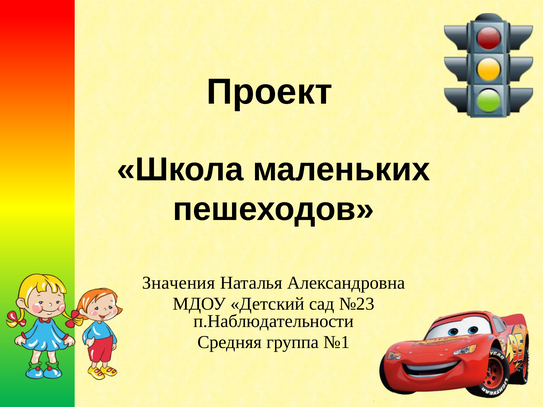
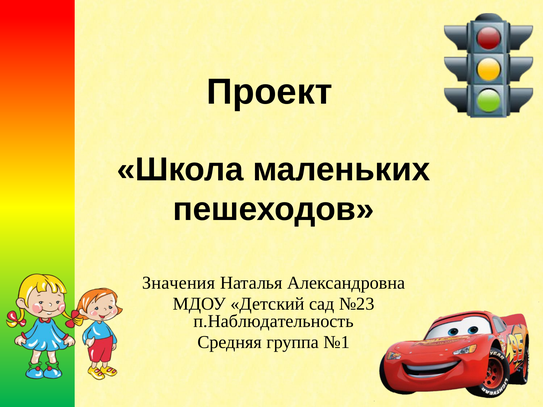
п.Наблюдательности: п.Наблюдательности -> п.Наблюдательность (274, 321)
